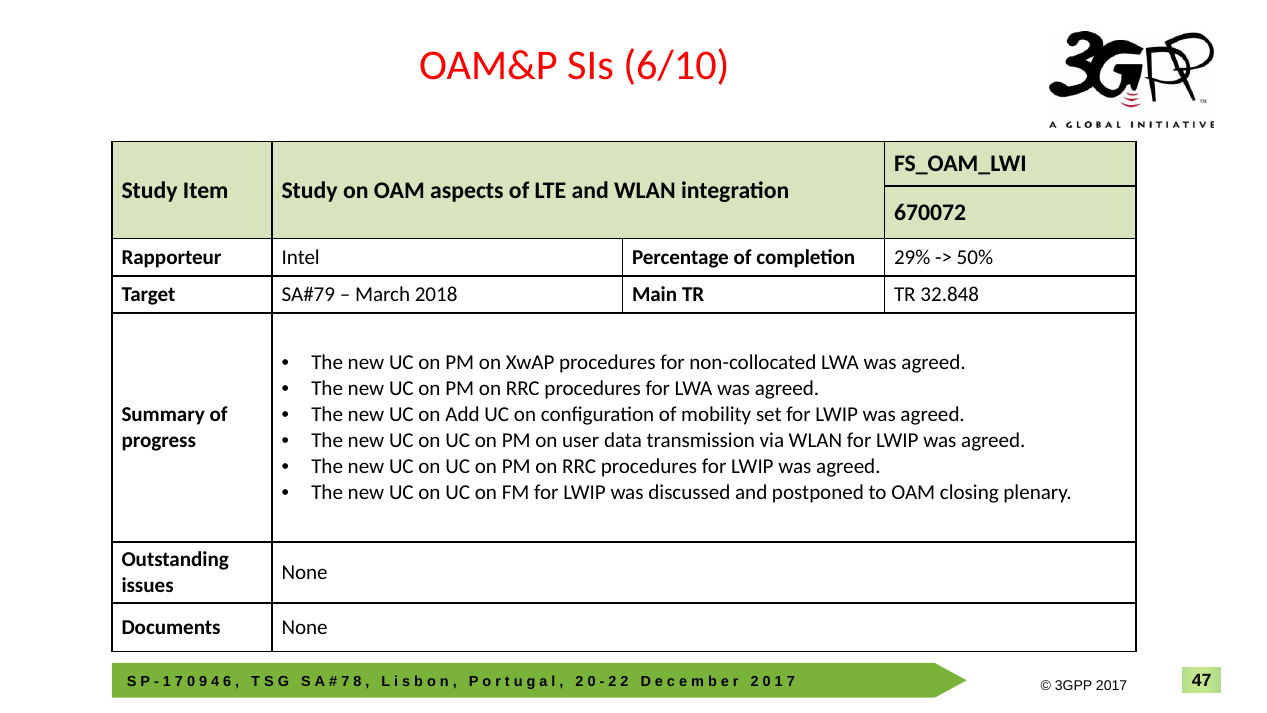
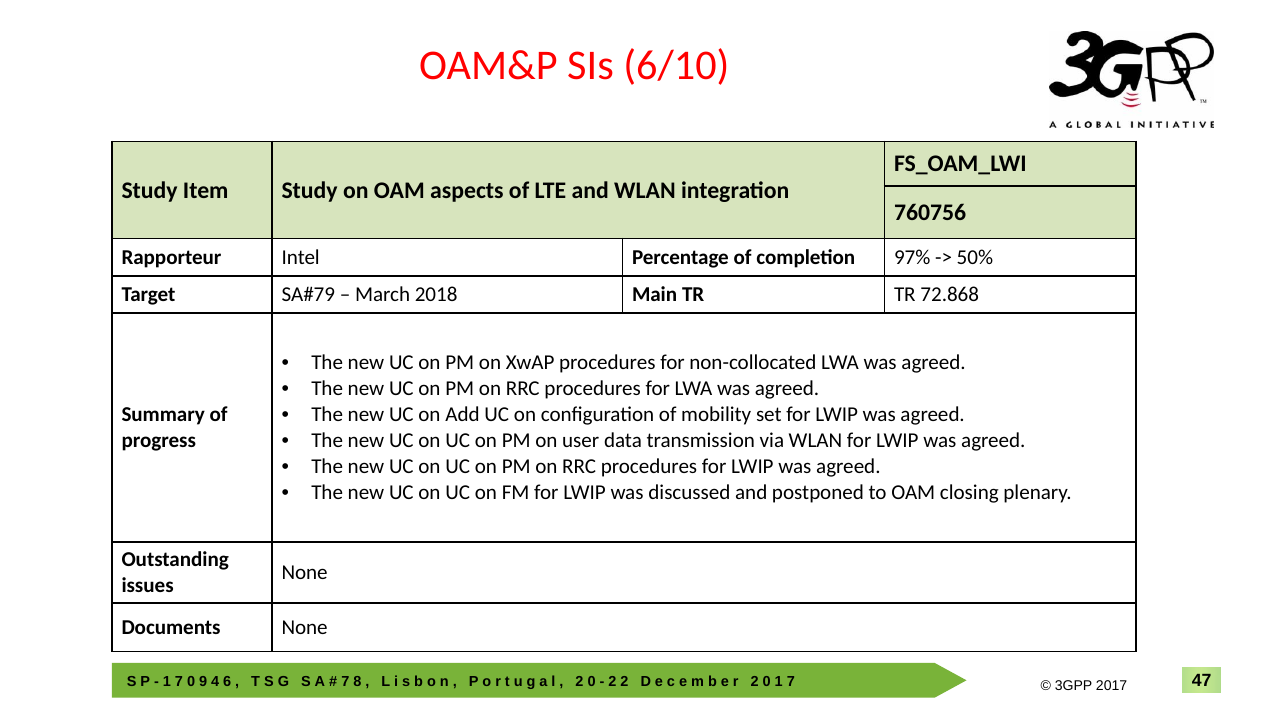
670072: 670072 -> 760756 (930, 212)
29%: 29% -> 97% (912, 257)
32.848: 32.848 -> 72.868 (950, 294)
